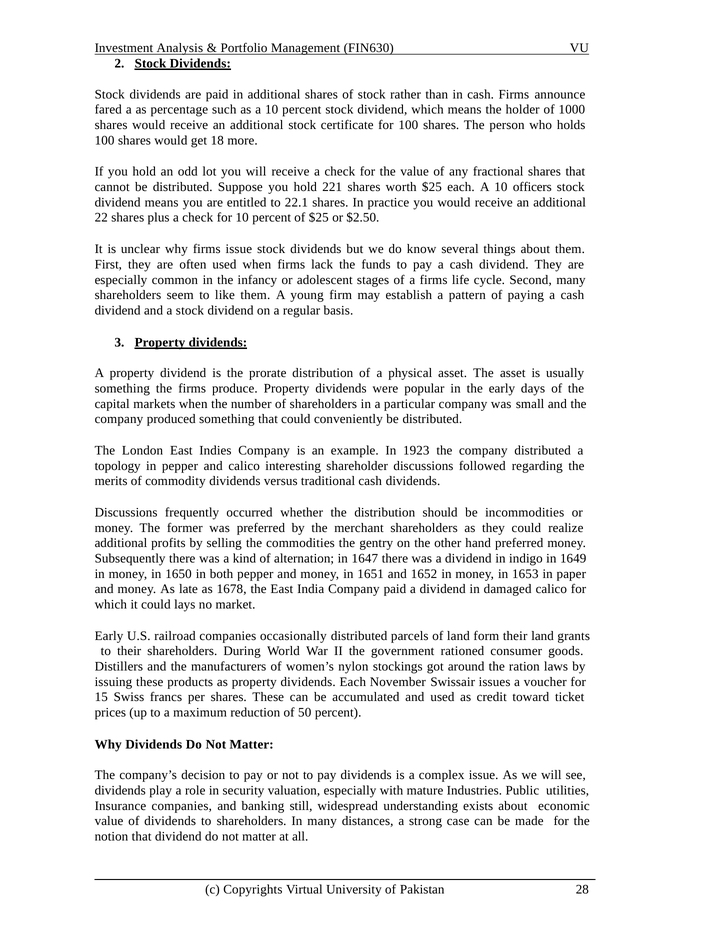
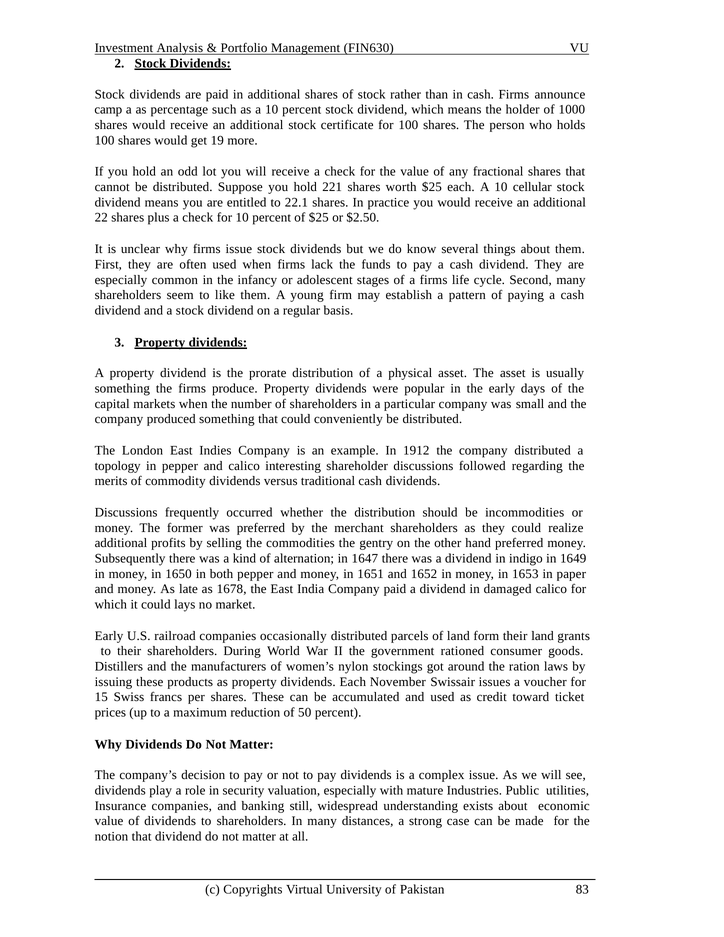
fared: fared -> camp (108, 110)
18: 18 -> 19 (217, 140)
officers: officers -> cellular (532, 187)
1923: 1923 -> 1912 (416, 450)
28: 28 -> 83 (582, 889)
